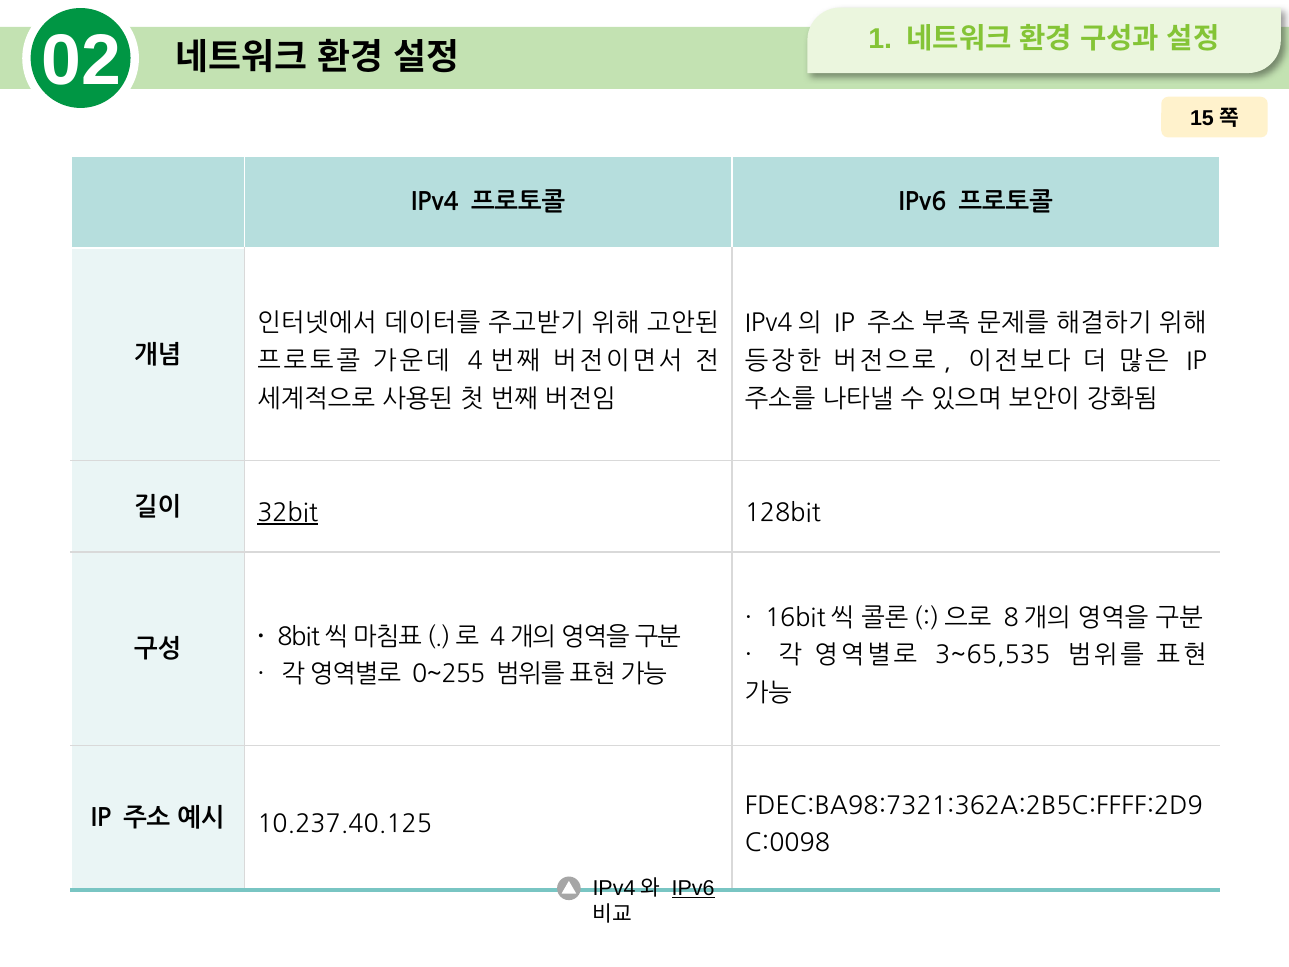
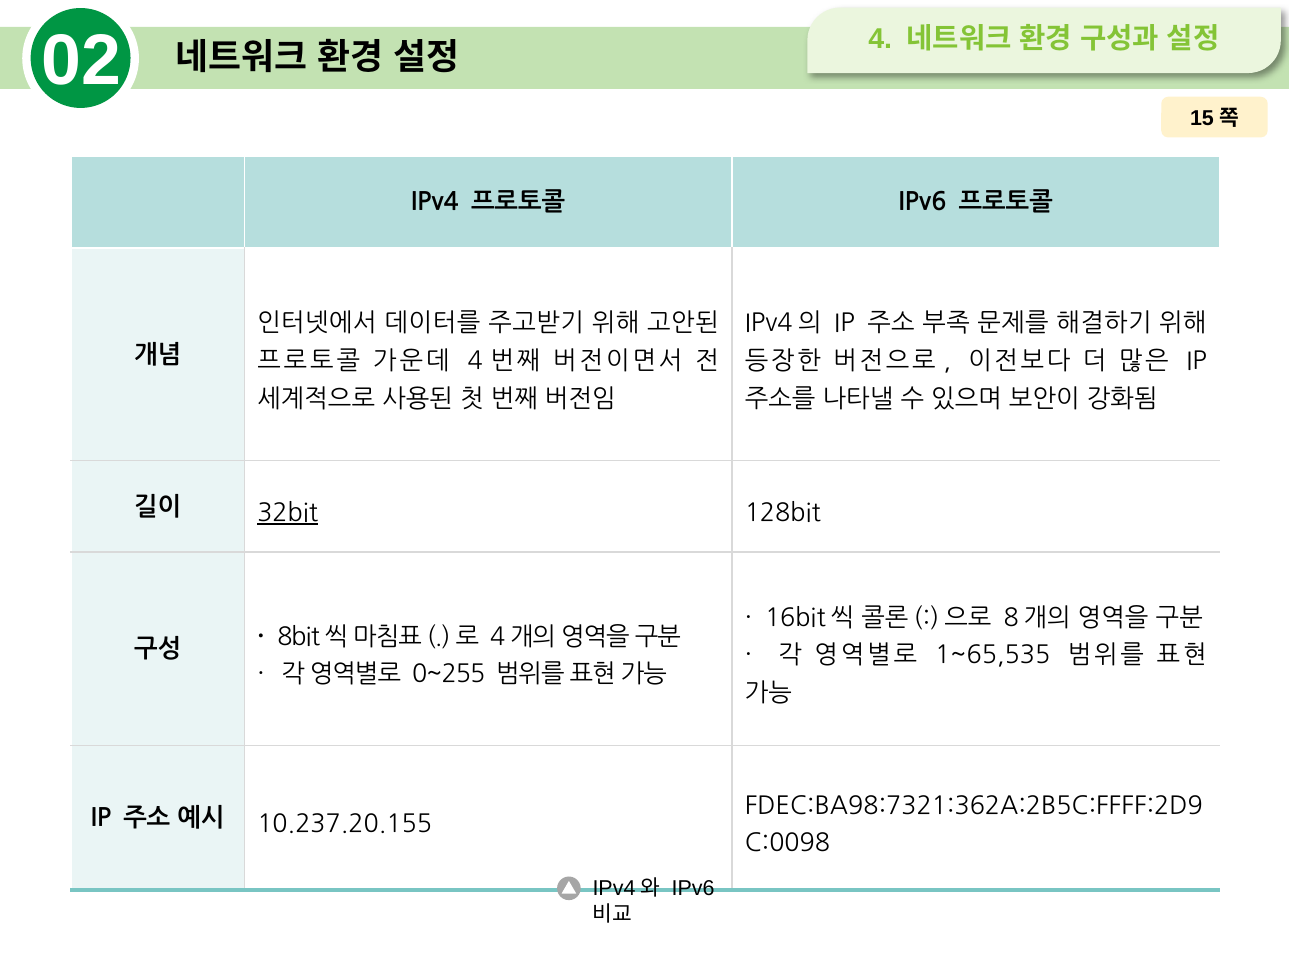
02 1: 1 -> 4 (880, 39)
3~65,535: 3~65,535 -> 1~65,535 (993, 656)
10.237.40.125: 10.237.40.125 -> 10.237.20.155 (345, 824)
IPv6 underline: present -> none (693, 888)
